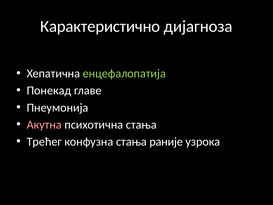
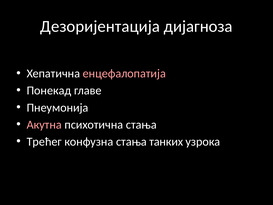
Карактеристично: Карактеристично -> Дезоријентација (100, 26)
енцефалопатија colour: light green -> pink (124, 73)
раније: раније -> танких (166, 141)
